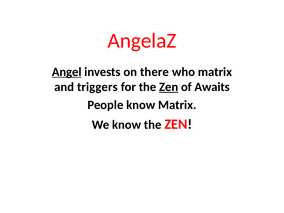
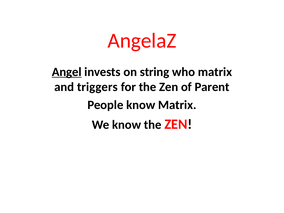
there: there -> string (155, 72)
Zen underline: present -> none (169, 87)
Awaits: Awaits -> Parent (212, 87)
